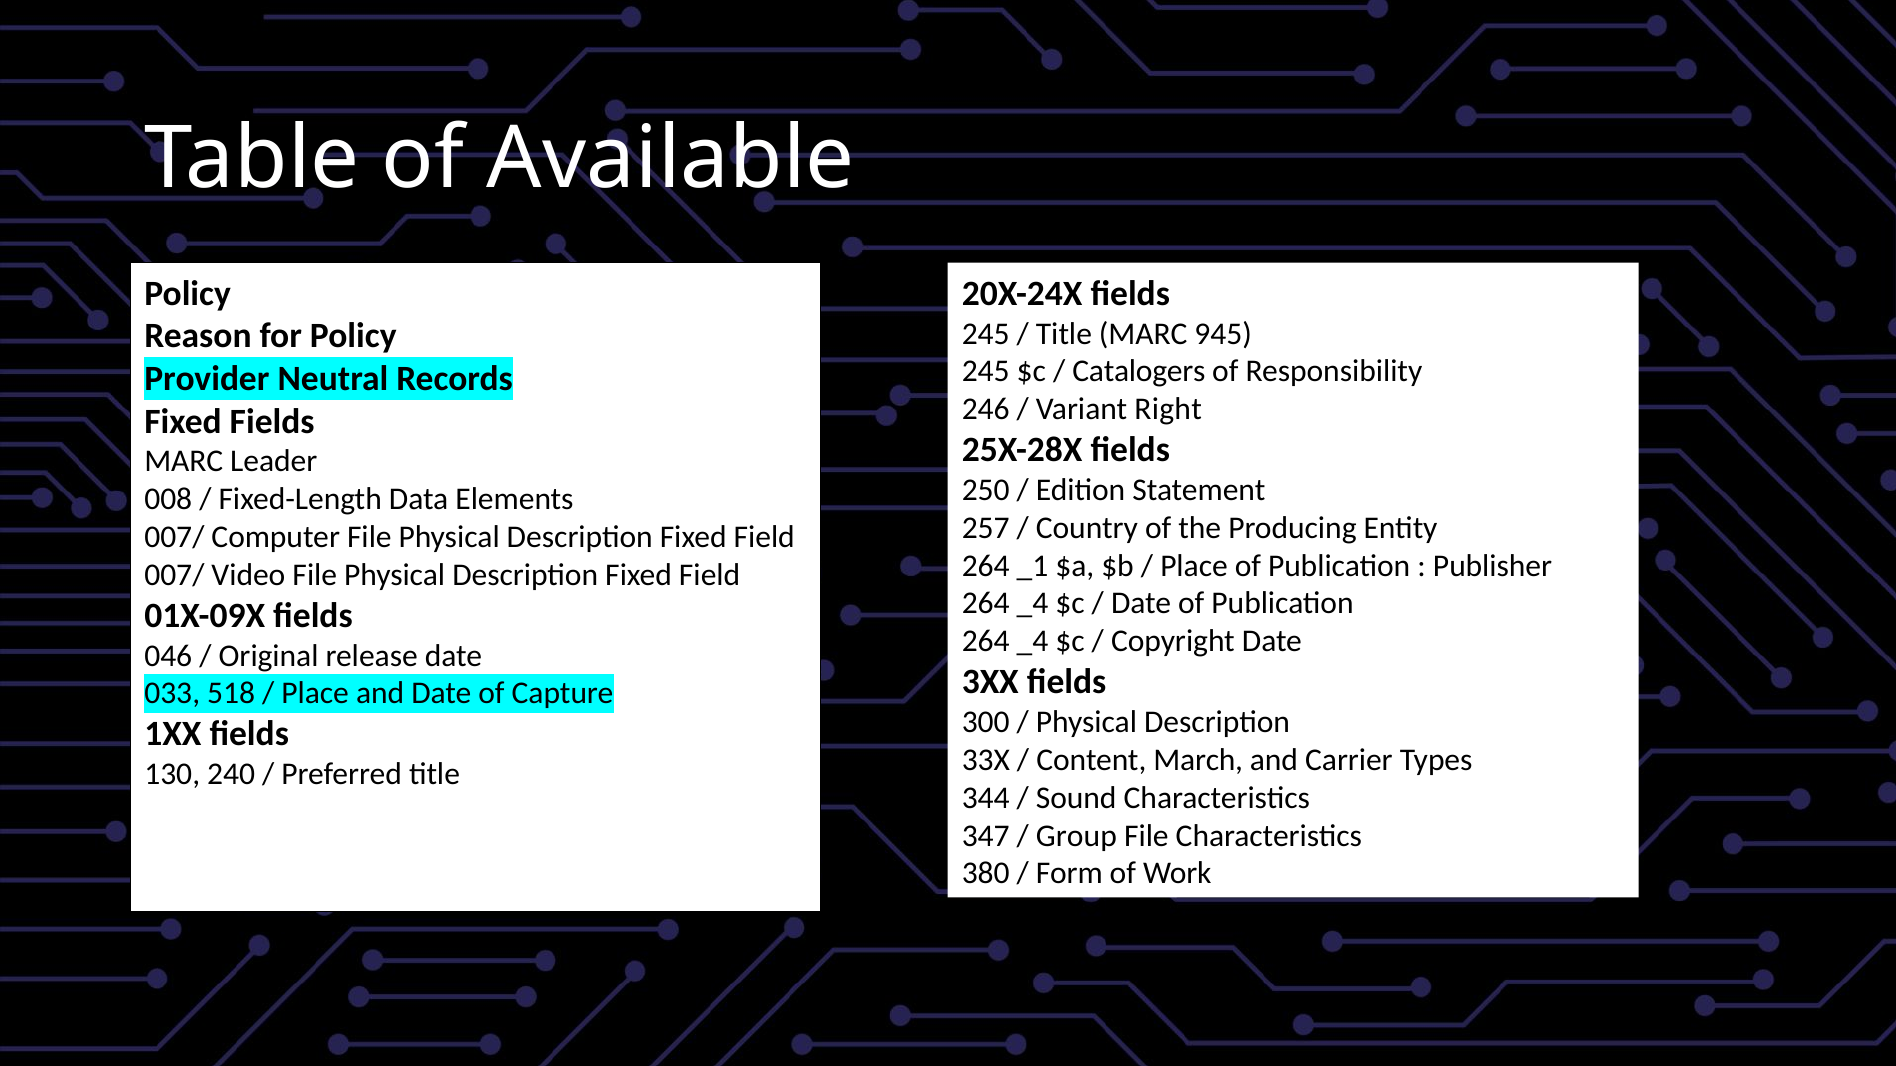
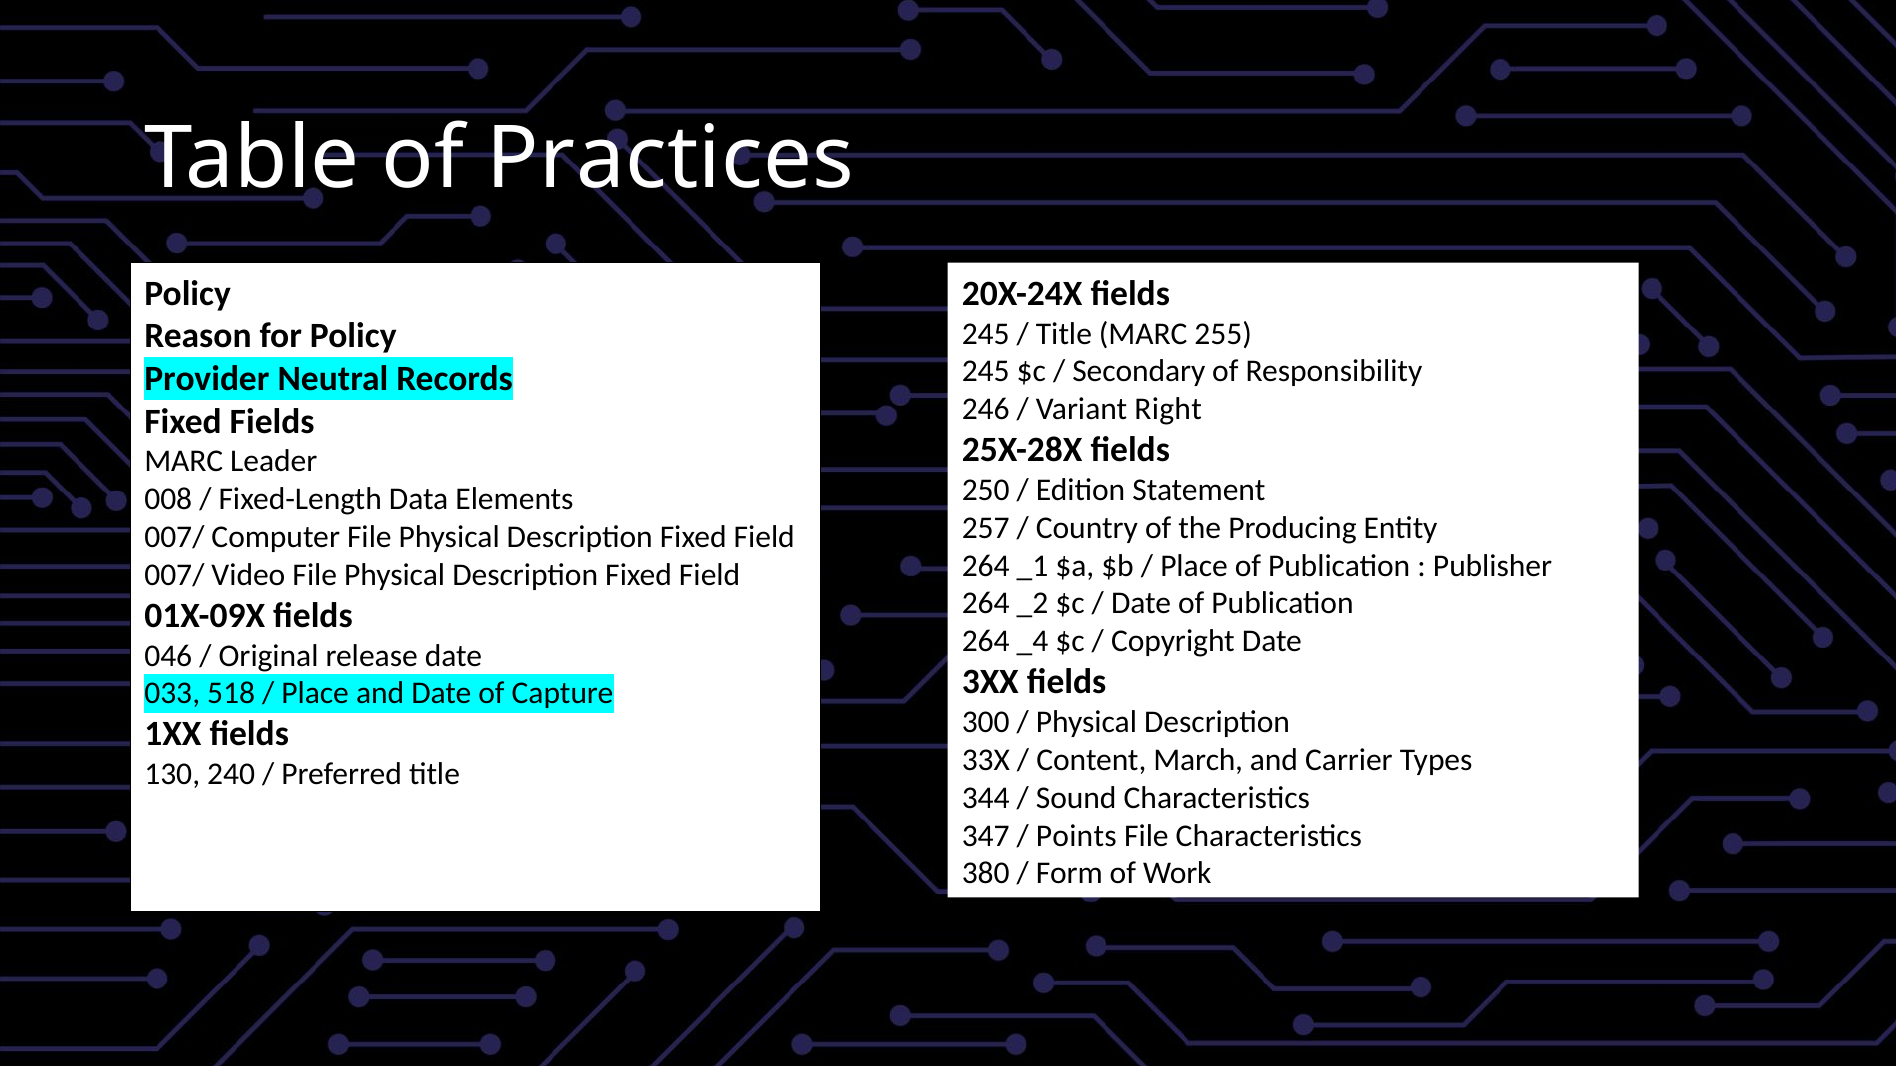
Available: Available -> Practices (671, 159)
945: 945 -> 255 (1223, 334)
Catalogers: Catalogers -> Secondary (1139, 372)
_4: _4 -> _2 (1033, 604)
Group: Group -> Points (1076, 836)
